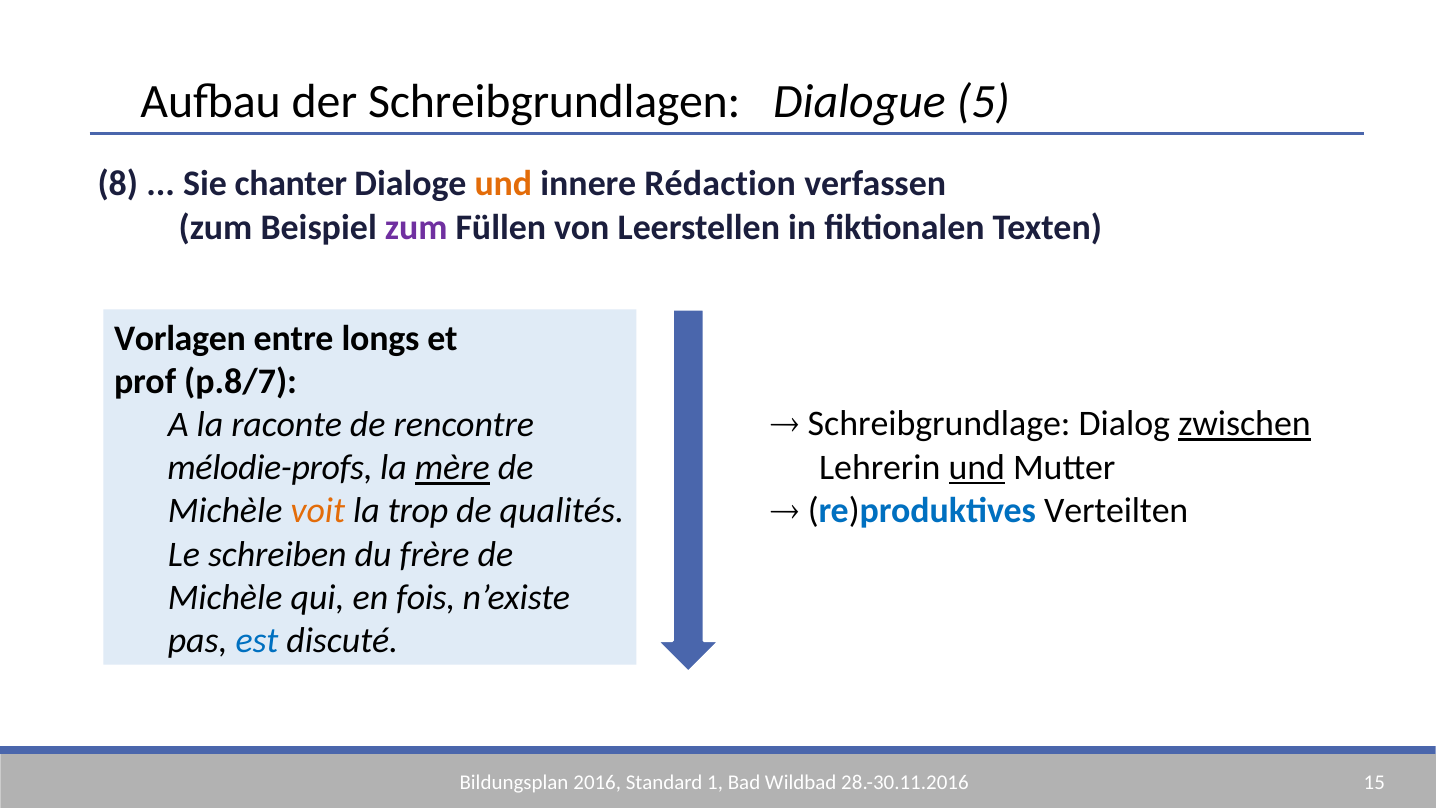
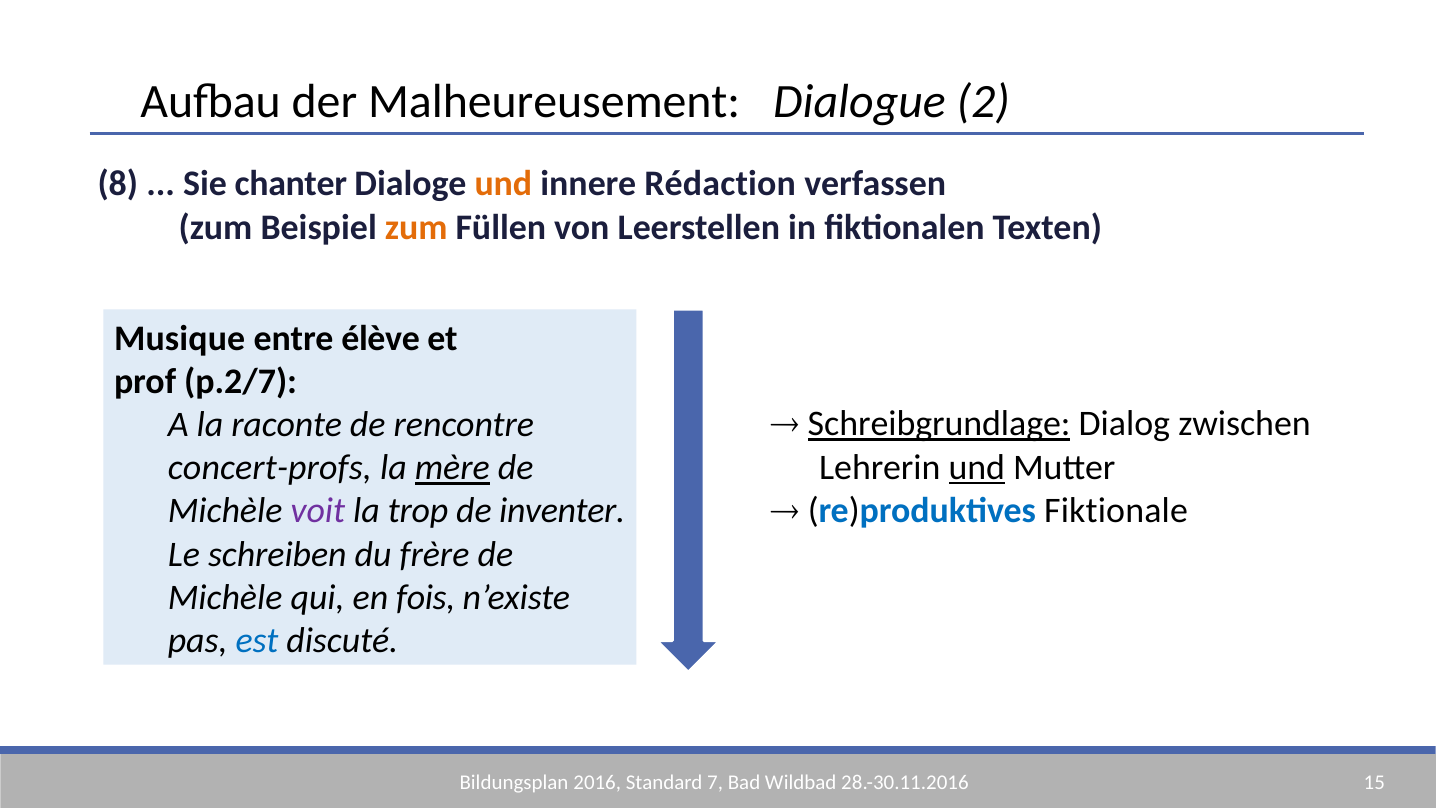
Schreibgrundlagen: Schreibgrundlagen -> Malheureusement (554, 102)
5: 5 -> 2 (983, 102)
zum colour: purple -> orange (416, 227)
Vorlagen: Vorlagen -> Musique (180, 339)
longs: longs -> élève (381, 339)
p.8/7: p.8/7 -> p.2/7 (241, 382)
Schreibgrundlage underline: none -> present (939, 424)
zwischen underline: present -> none (1244, 424)
mélodie-profs: mélodie-profs -> concert-profs (270, 468)
voit colour: orange -> purple (318, 511)
qualités: qualités -> inventer (562, 511)
Verteilten: Verteilten -> Fiktionale (1116, 510)
1: 1 -> 7 (715, 782)
